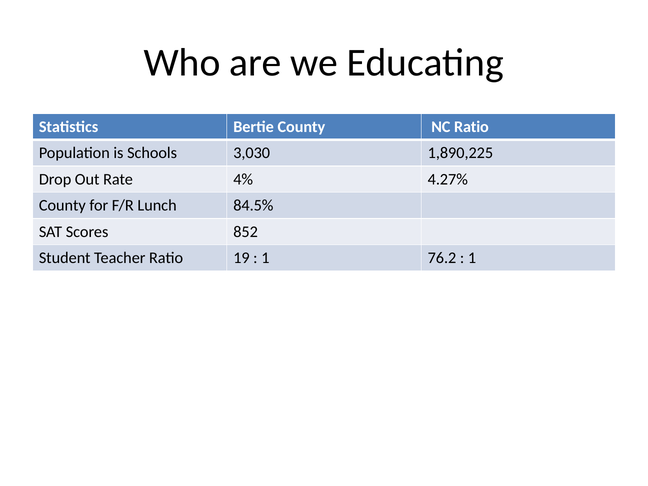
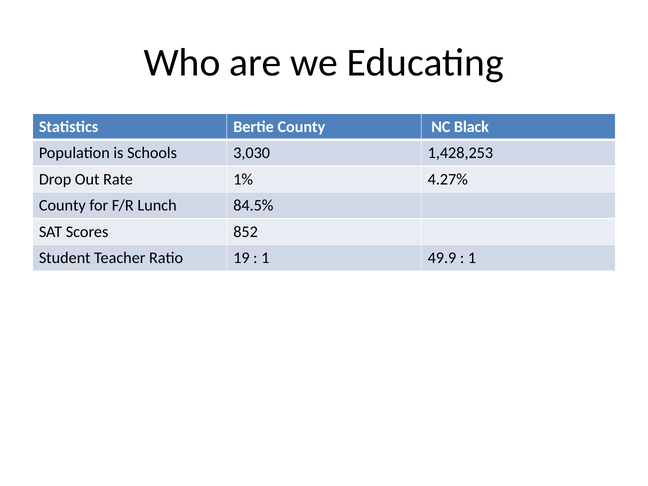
NC Ratio: Ratio -> Black (471, 127)
1,890,225: 1,890,225 -> 1,428,253 (460, 153)
4%: 4% -> 1% (243, 179)
76.2: 76.2 -> 49.9 (442, 258)
